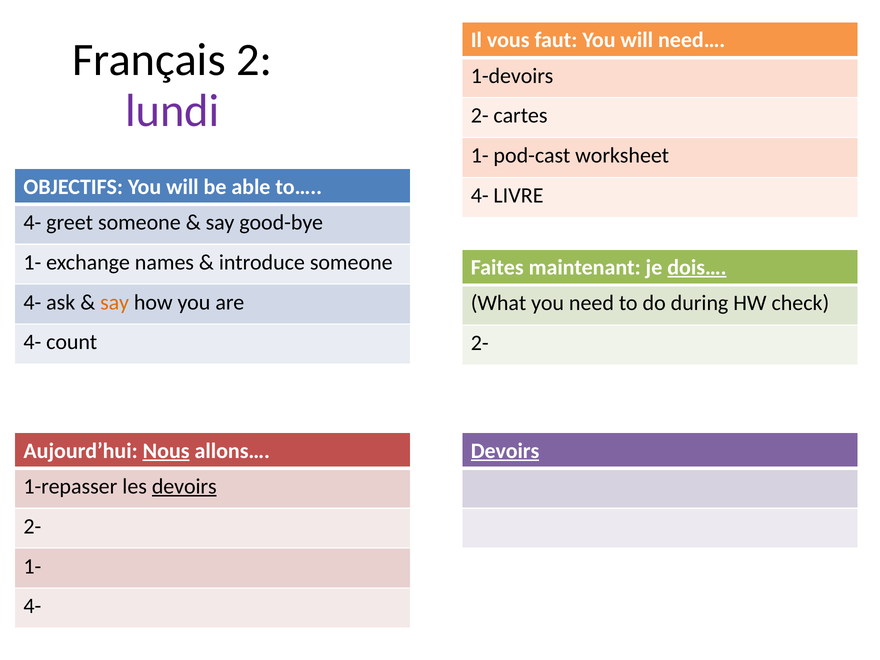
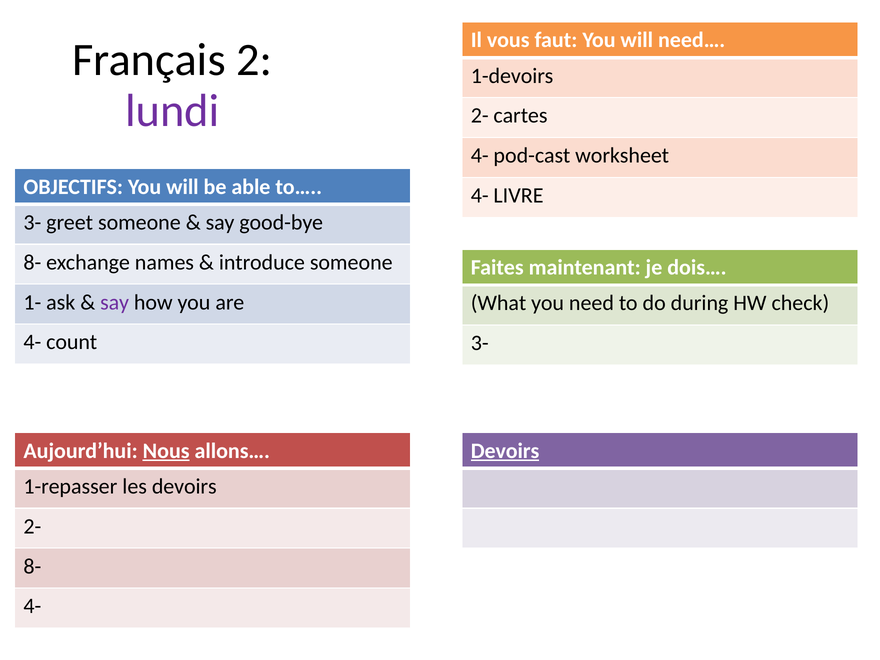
1-: 1- -> 4- (480, 156)
4-: 4- -> 3- (32, 222)
1-: 1- -> 8- (32, 262)
dois… underline: present -> none (697, 267)
4-: 4- -> 1- (32, 302)
say colour: orange -> purple (115, 302)
2-: 2- -> 3- (480, 343)
devoirs underline: present -> none (184, 486)
1-: 1- -> 8- (32, 566)
